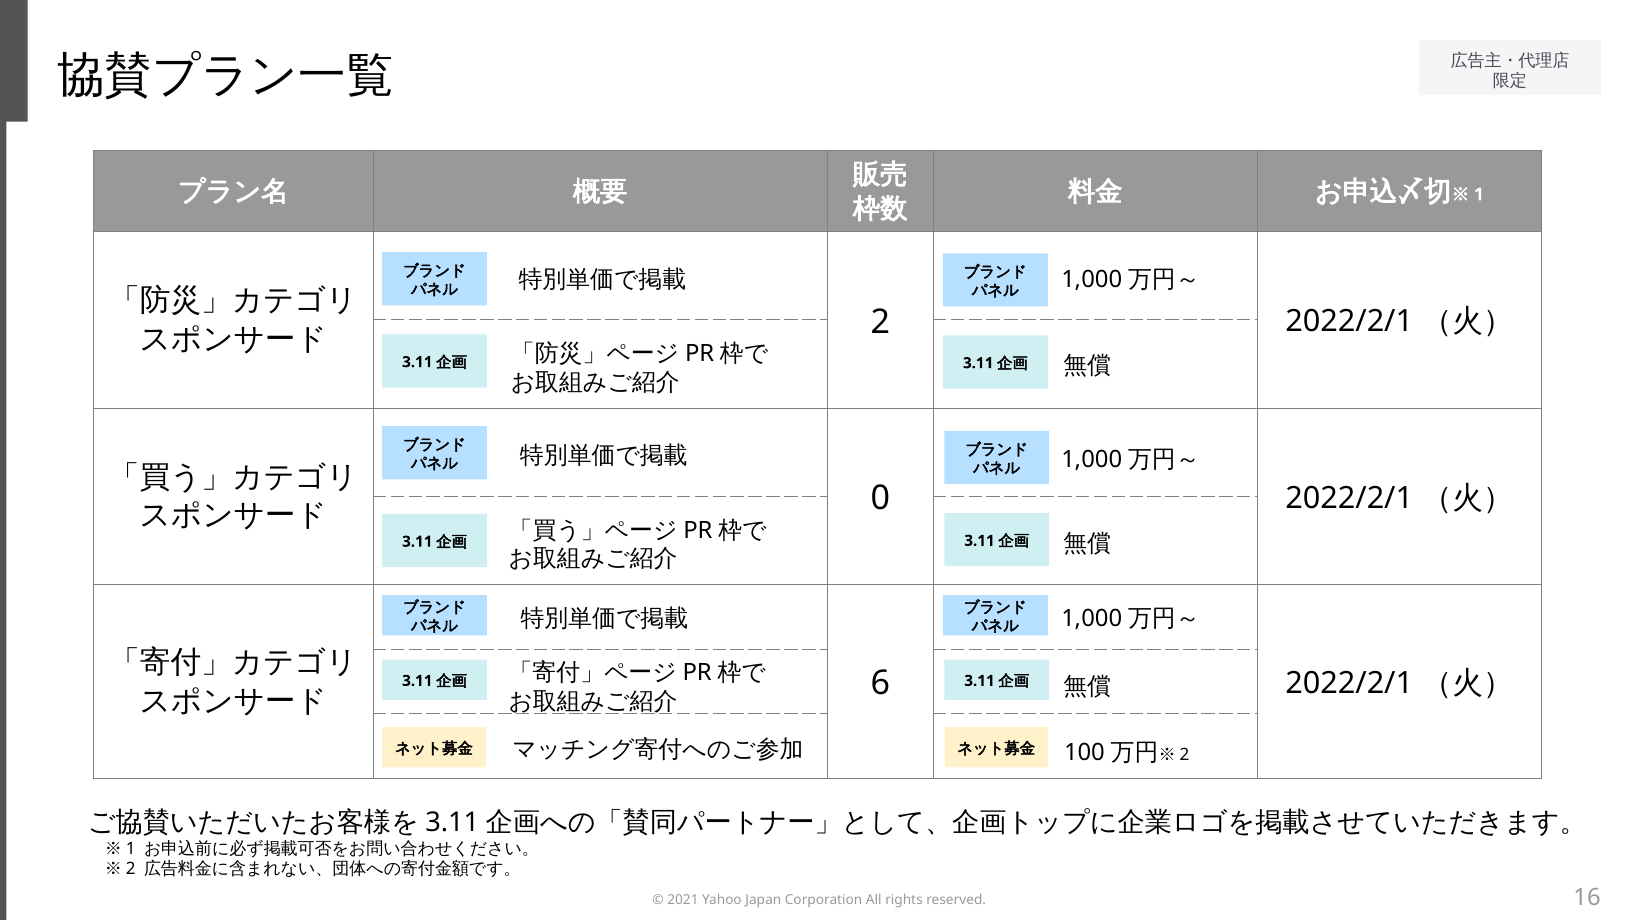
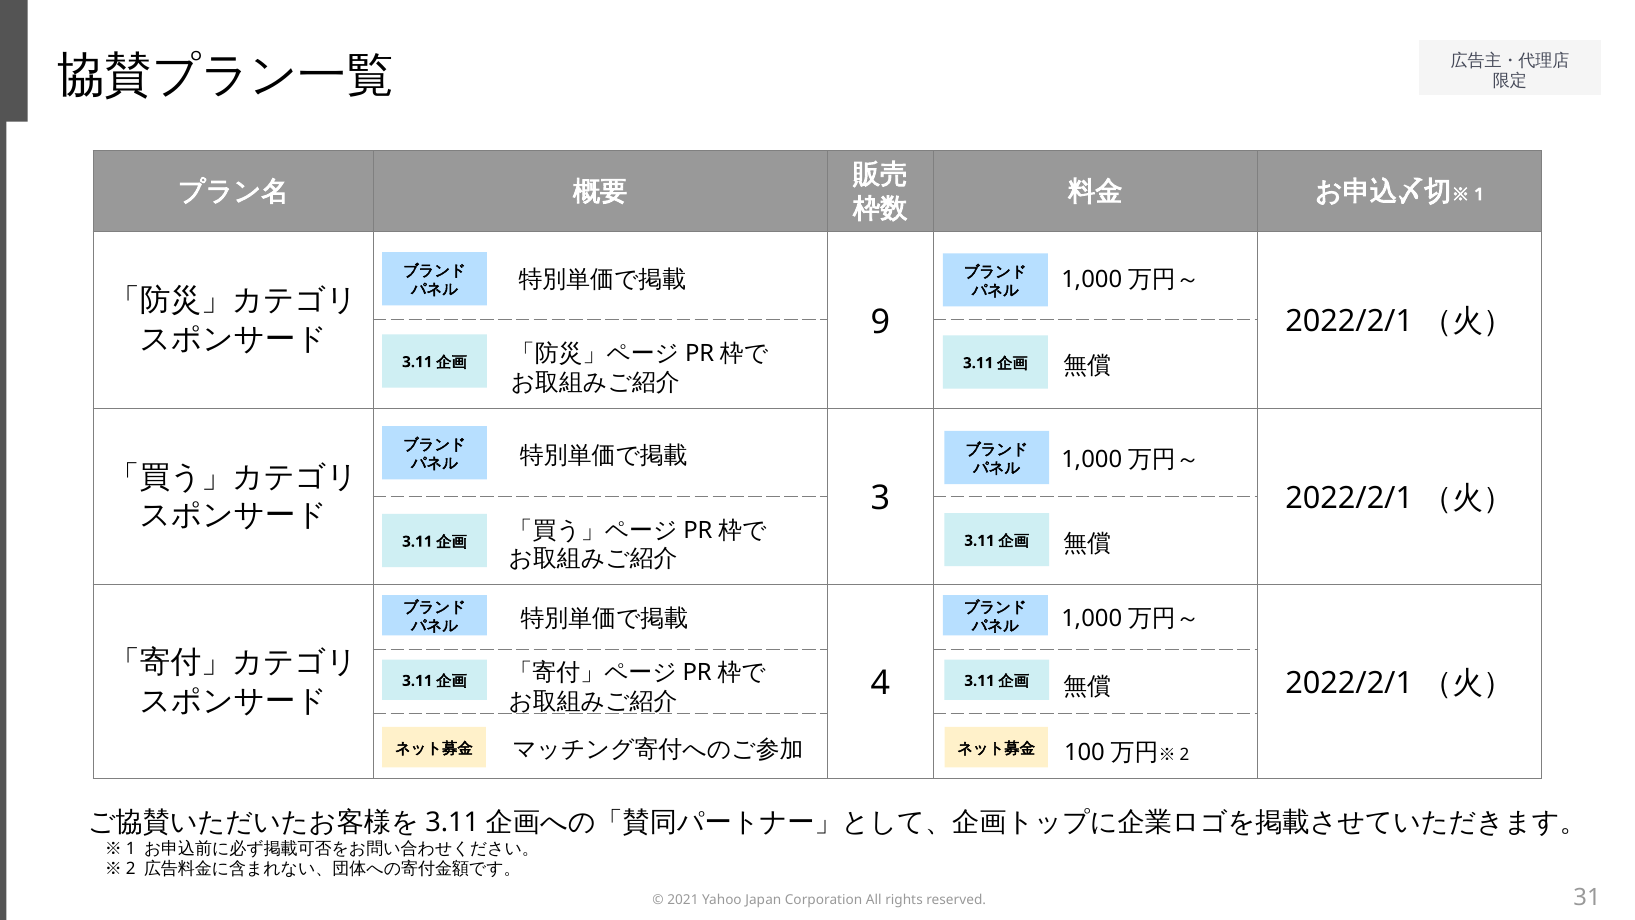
2: 2 -> 9 (880, 322)
0: 0 -> 3 (880, 498)
6: 6 -> 4 (880, 683)
16: 16 -> 31 (1587, 897)
